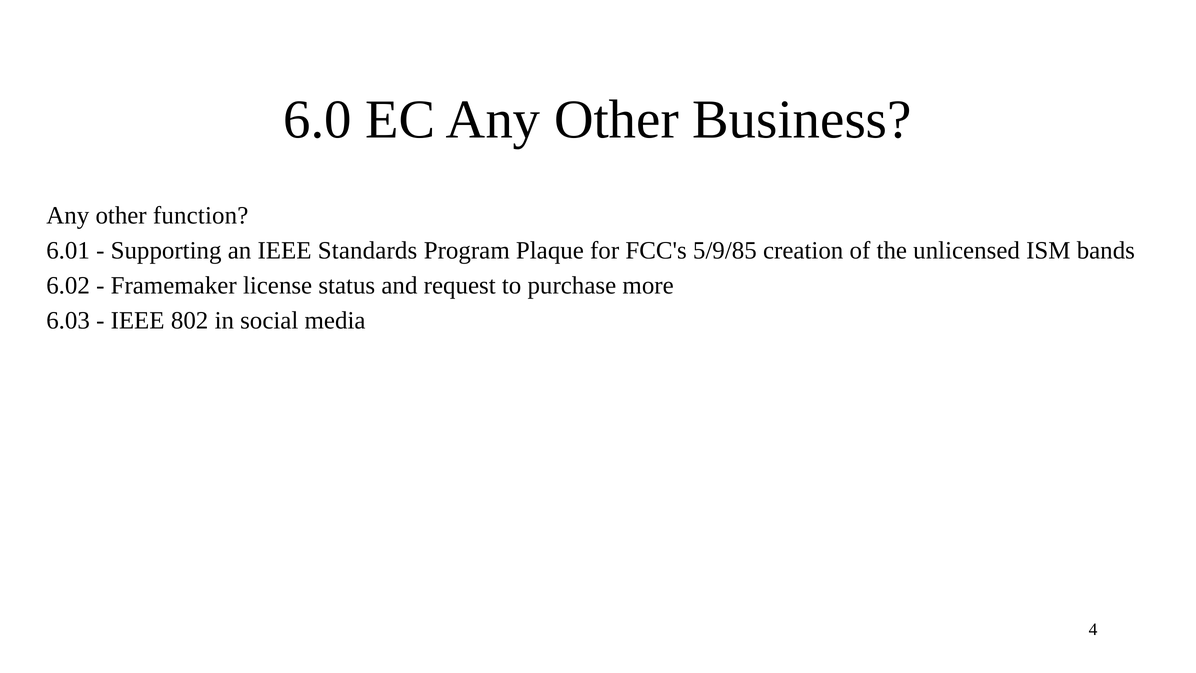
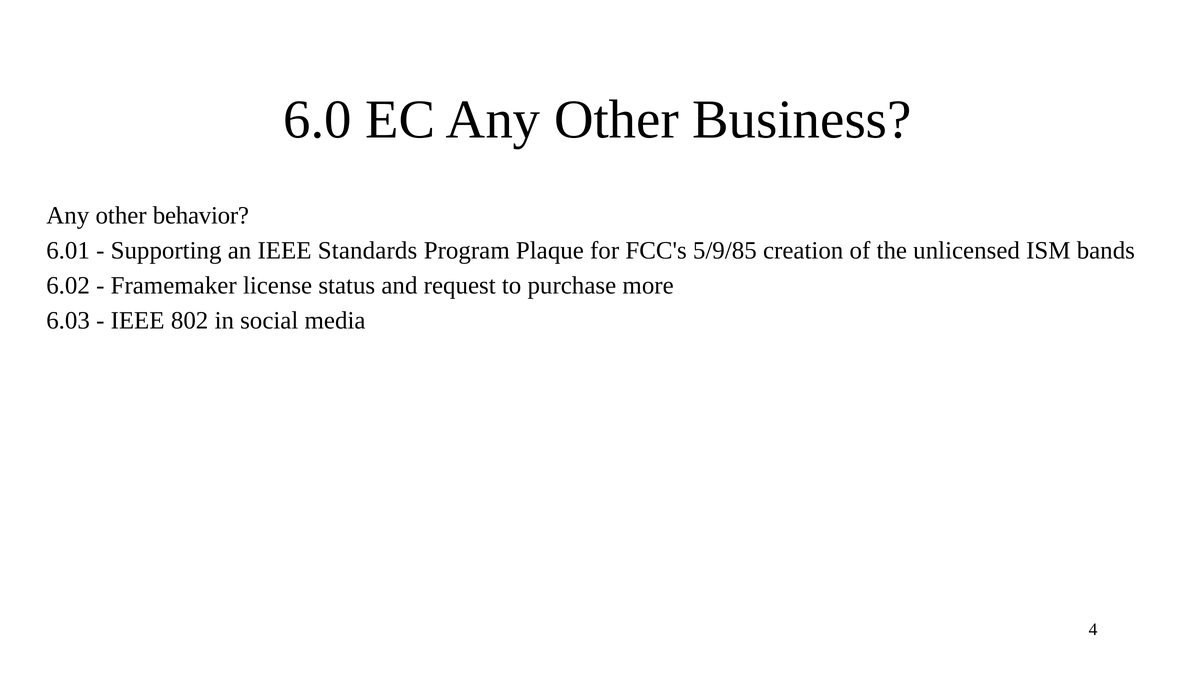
function: function -> behavior (201, 216)
